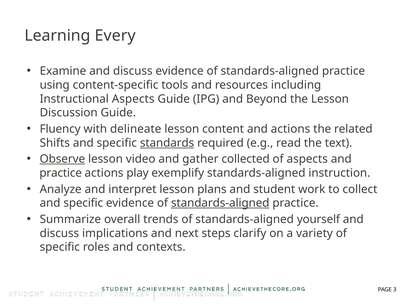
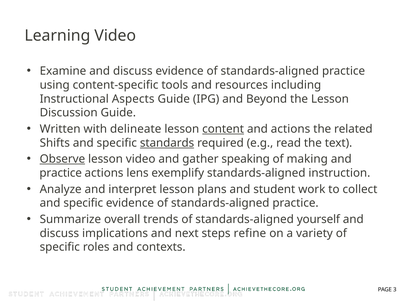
Learning Every: Every -> Video (115, 36)
Fluency: Fluency -> Written (60, 129)
content underline: none -> present (223, 129)
collected: collected -> speaking (246, 159)
of aspects: aspects -> making (307, 159)
play: play -> lens (138, 173)
standards-aligned underline: present -> none (220, 203)
clarify: clarify -> refine (250, 233)
